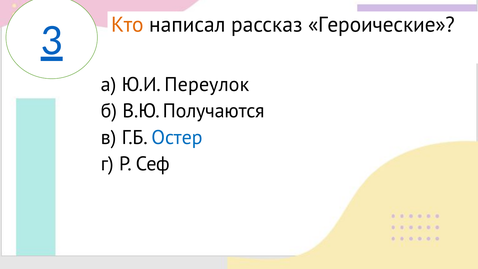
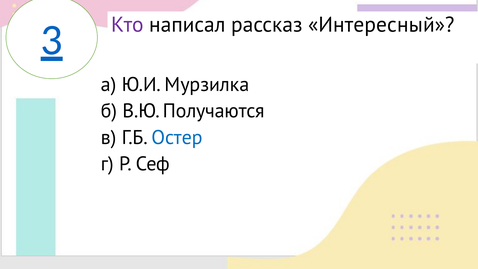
Кто colour: orange -> purple (127, 25)
Героические: Героические -> Интересный (381, 25)
Переулок: Переулок -> Мурзилка (207, 84)
